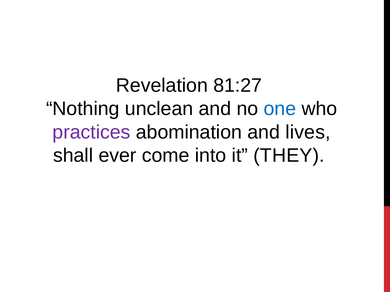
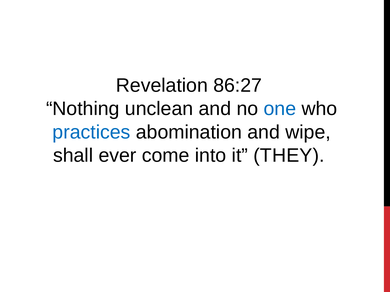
81:27: 81:27 -> 86:27 (238, 86)
practices colour: purple -> blue (91, 132)
lives: lives -> wipe (308, 132)
